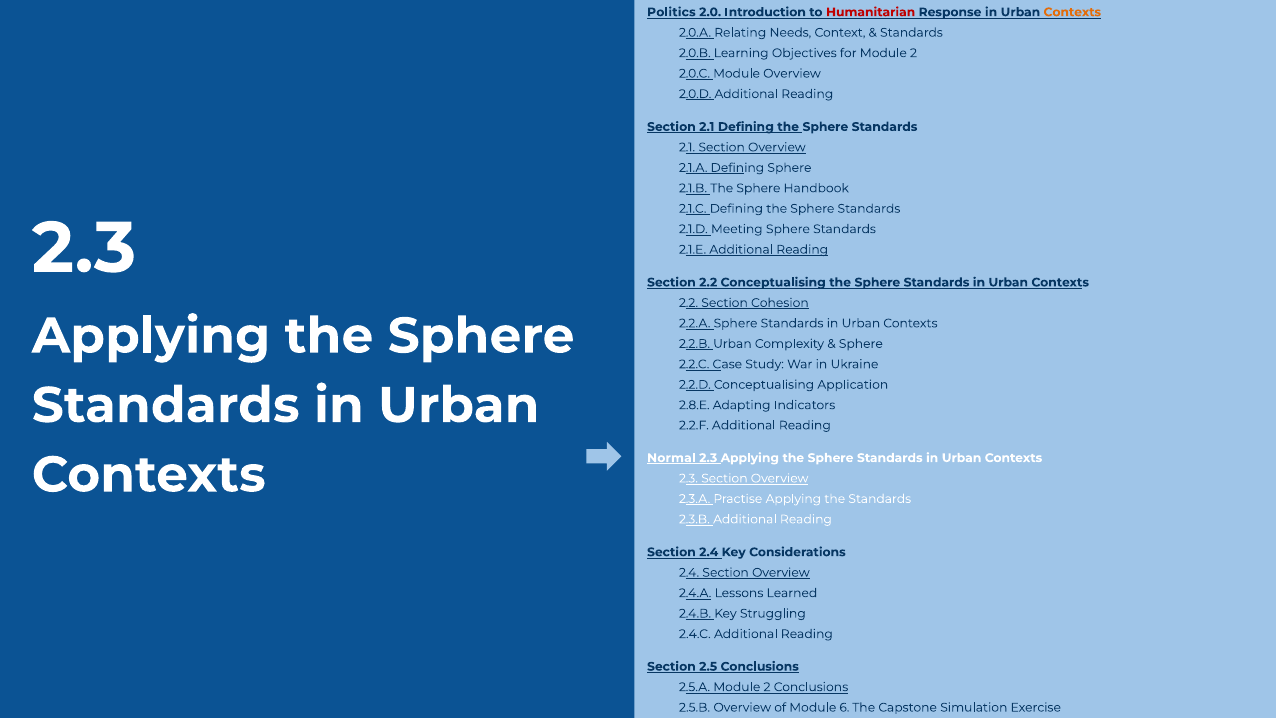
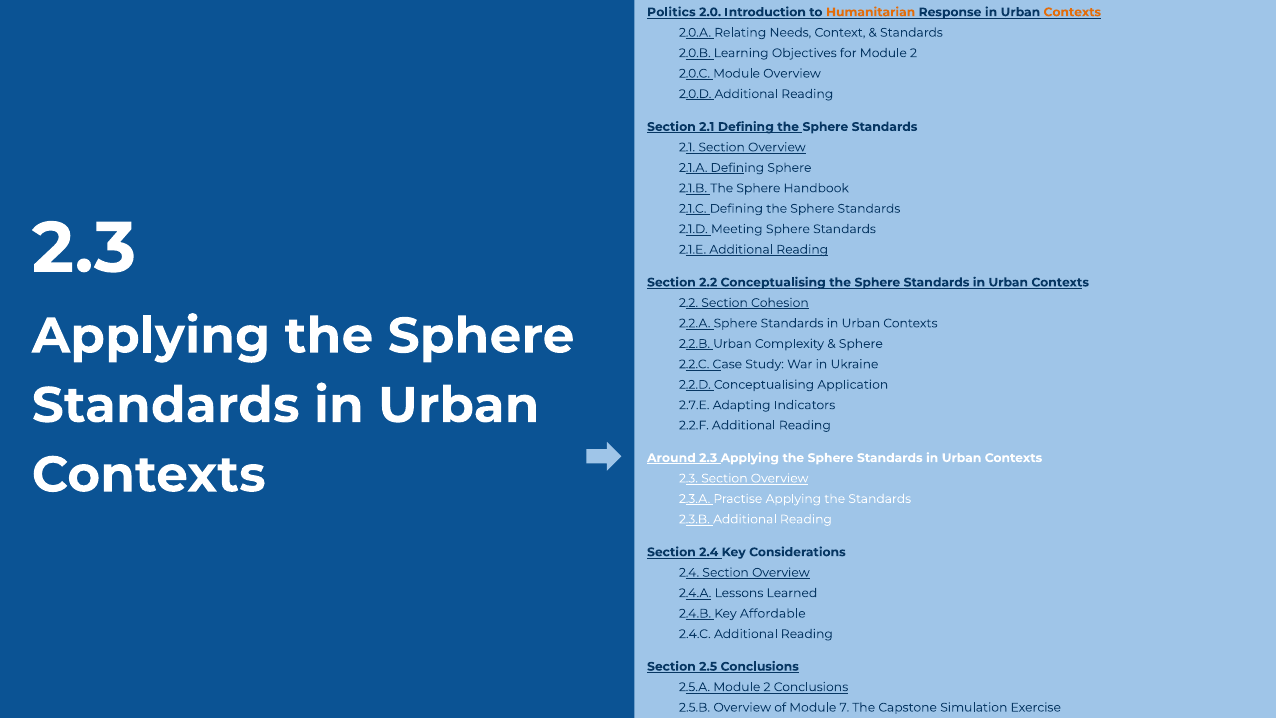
Humanitarian colour: red -> orange (871, 12)
2.8.E: 2.8.E -> 2.7.E (694, 405)
Normal: Normal -> Around (671, 458)
Struggling: Struggling -> Affordable (773, 613)
6: 6 -> 7 (844, 707)
